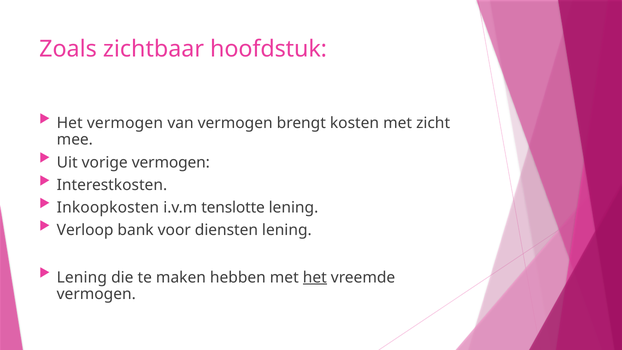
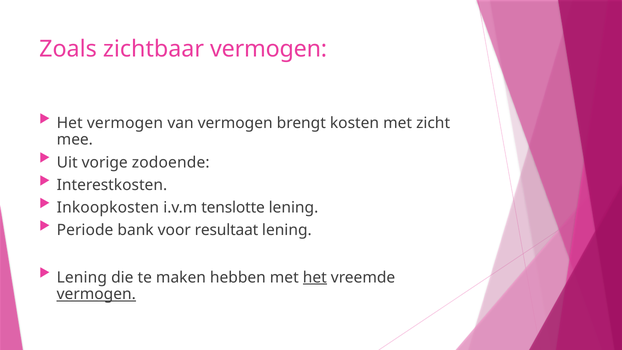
zichtbaar hoofdstuk: hoofdstuk -> vermogen (269, 49)
vorige vermogen: vermogen -> zodoende (171, 162)
Verloop: Verloop -> Periode (85, 230)
diensten: diensten -> resultaat (227, 230)
vermogen underline: none -> present (96, 294)
